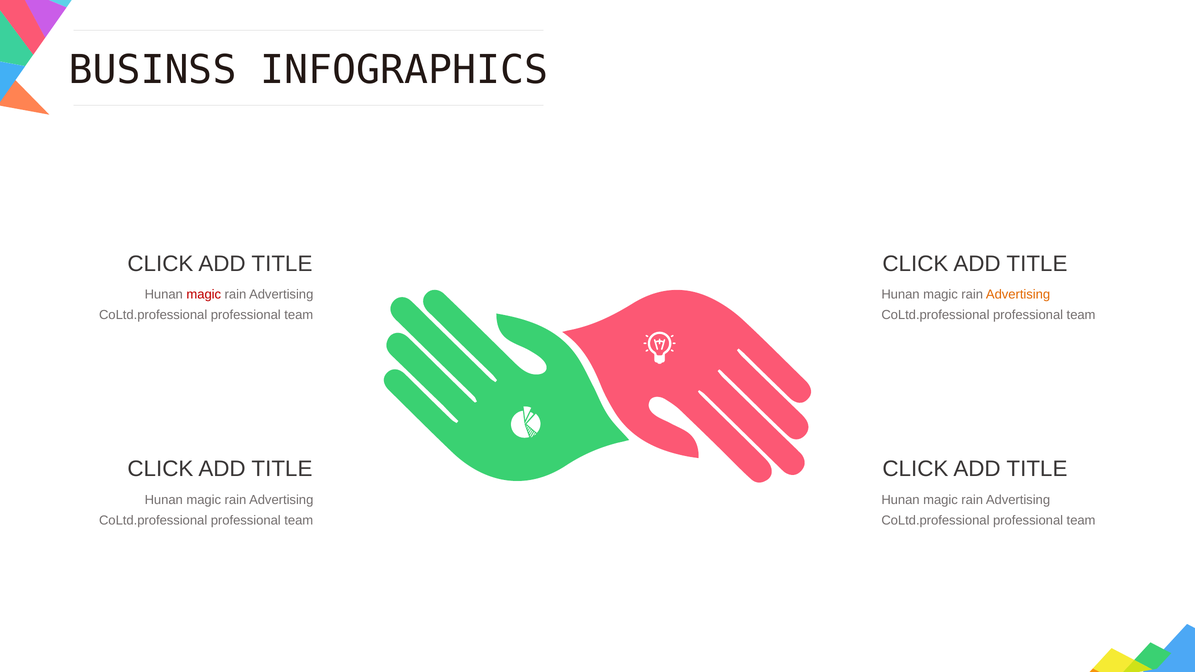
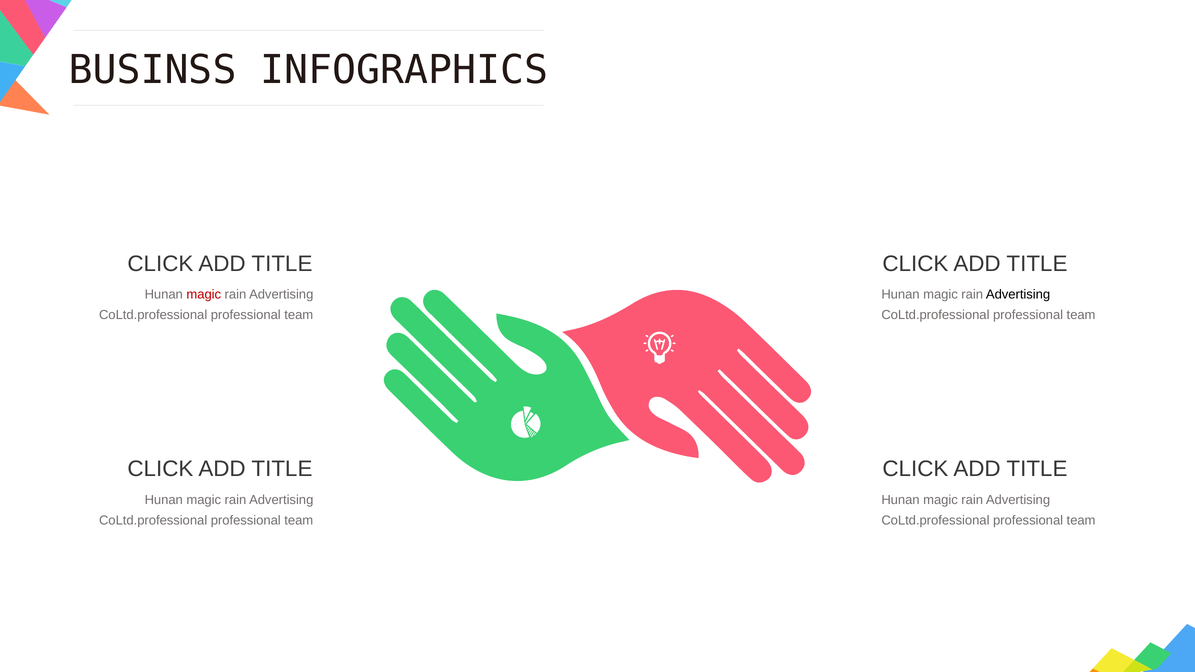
Advertising colour: orange -> black (1018, 295)
